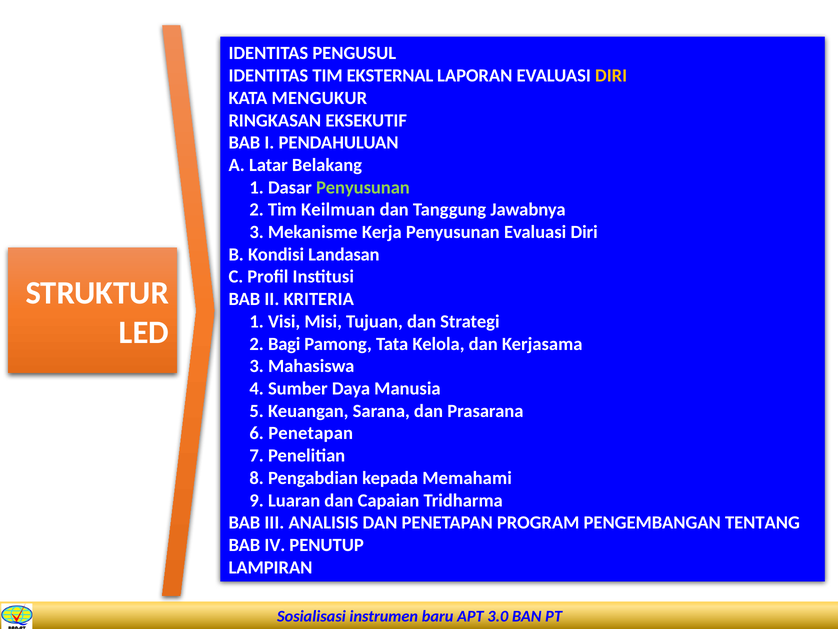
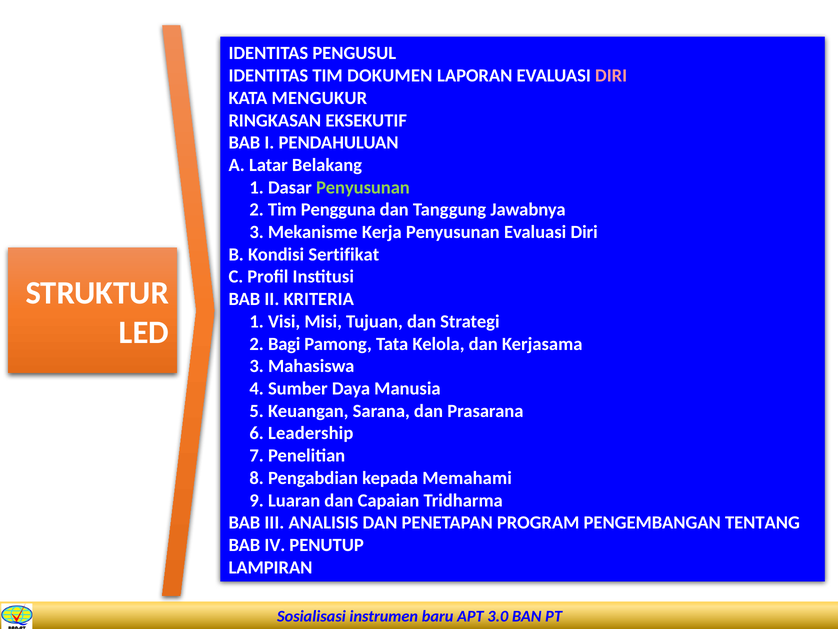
EKSTERNAL: EKSTERNAL -> DOKUMEN (390, 76)
DIRI colour: yellow -> pink (611, 76)
Keilmuan: Keilmuan -> Pengguna (338, 210)
Landasan: Landasan -> Sertifikat (344, 254)
6 Penetapan: Penetapan -> Leadership (311, 433)
